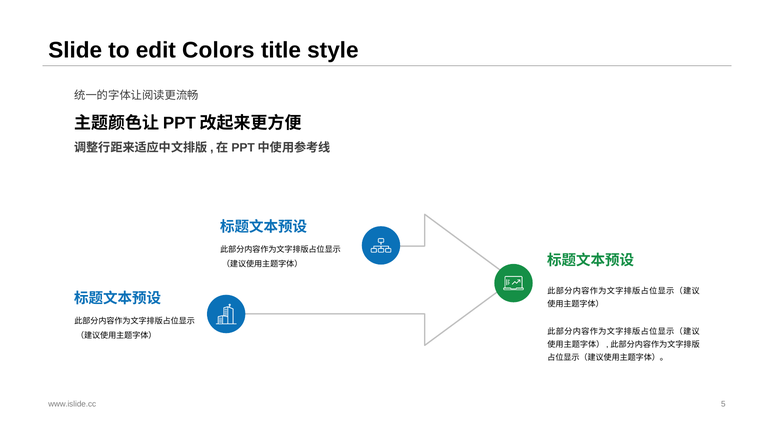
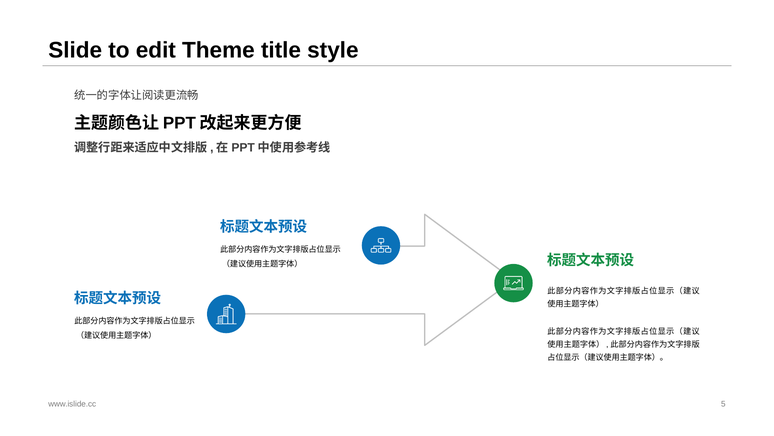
Colors: Colors -> Theme (218, 50)
